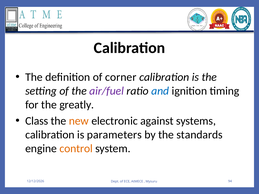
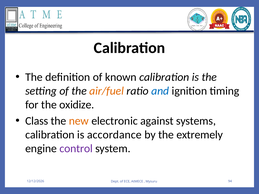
corner: corner -> known (121, 77)
air/fuel colour: purple -> orange (107, 91)
greatly: greatly -> oxidize (77, 105)
parameters: parameters -> accordance (114, 135)
standards: standards -> extremely (200, 135)
control colour: orange -> purple (76, 149)
